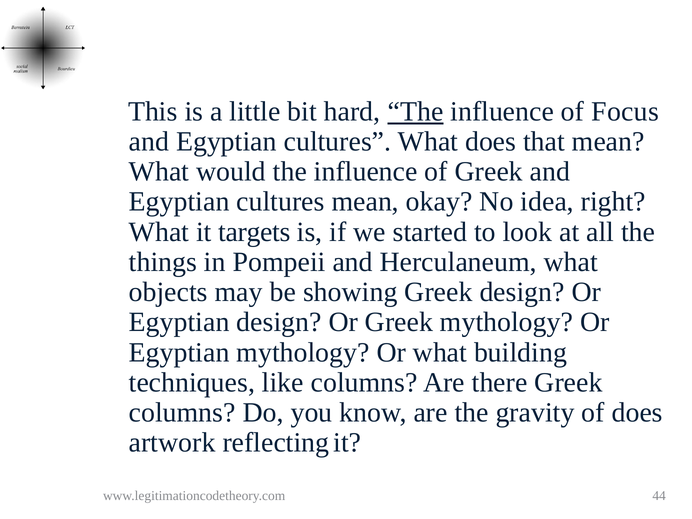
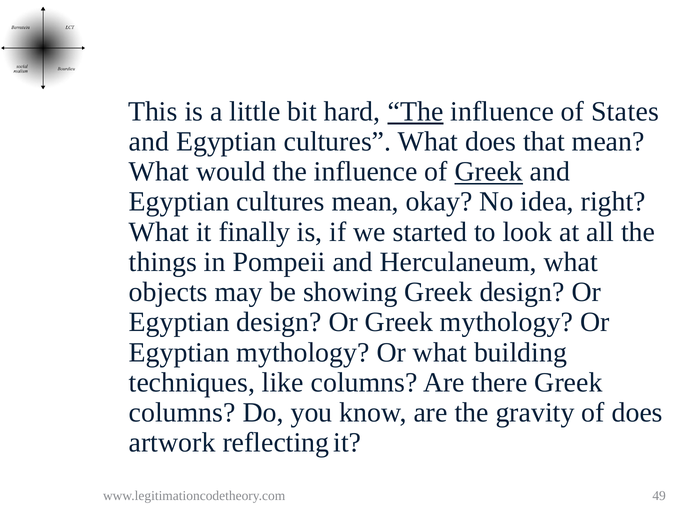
Focus: Focus -> States (625, 111)
Greek underline: none -> present (489, 172)
targets: targets -> finally (254, 232)
44: 44 -> 49 (659, 496)
